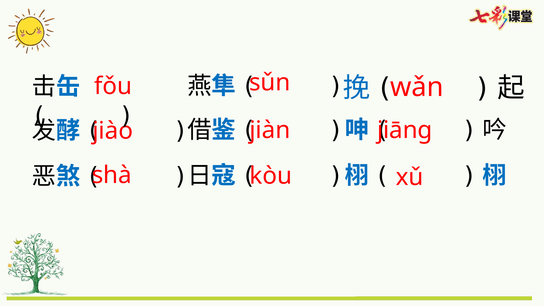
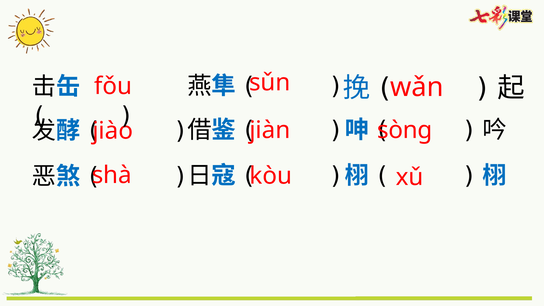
jiāng: jiāng -> sòng (405, 130)
